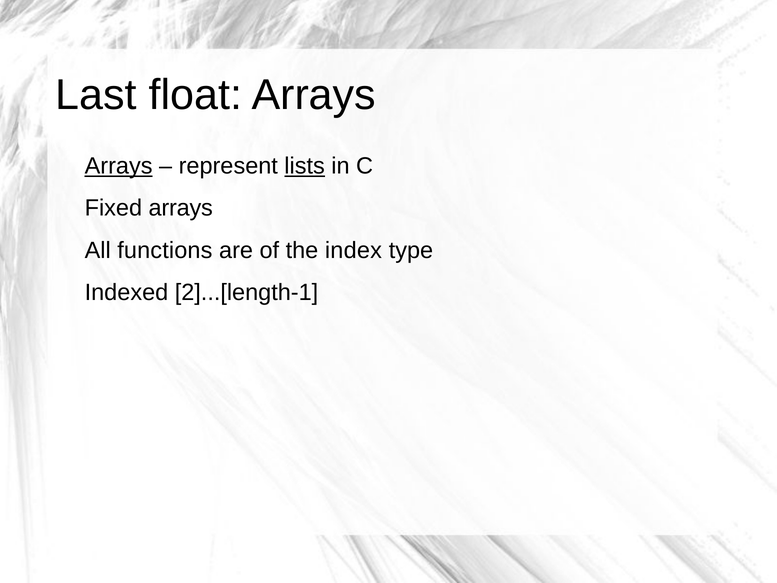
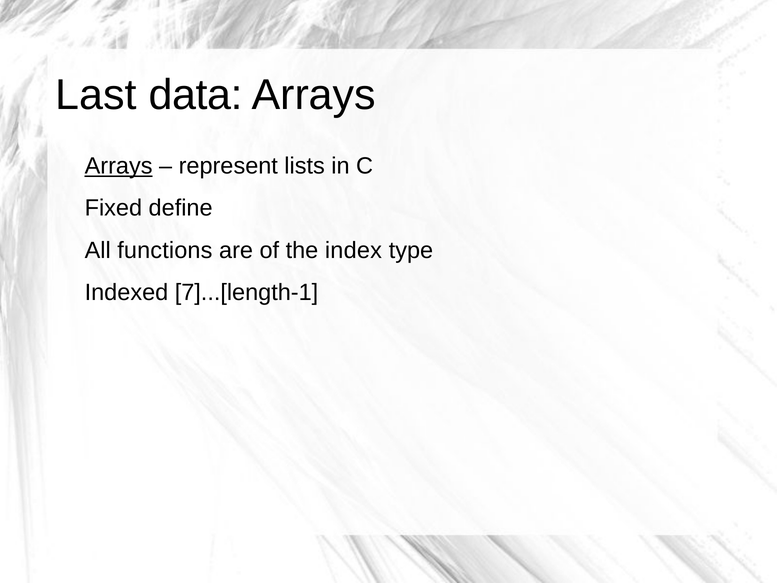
float: float -> data (196, 95)
lists underline: present -> none (305, 166)
Fixed arrays: arrays -> define (181, 208)
2]...[length-1: 2]...[length-1 -> 7]...[length-1 (247, 292)
